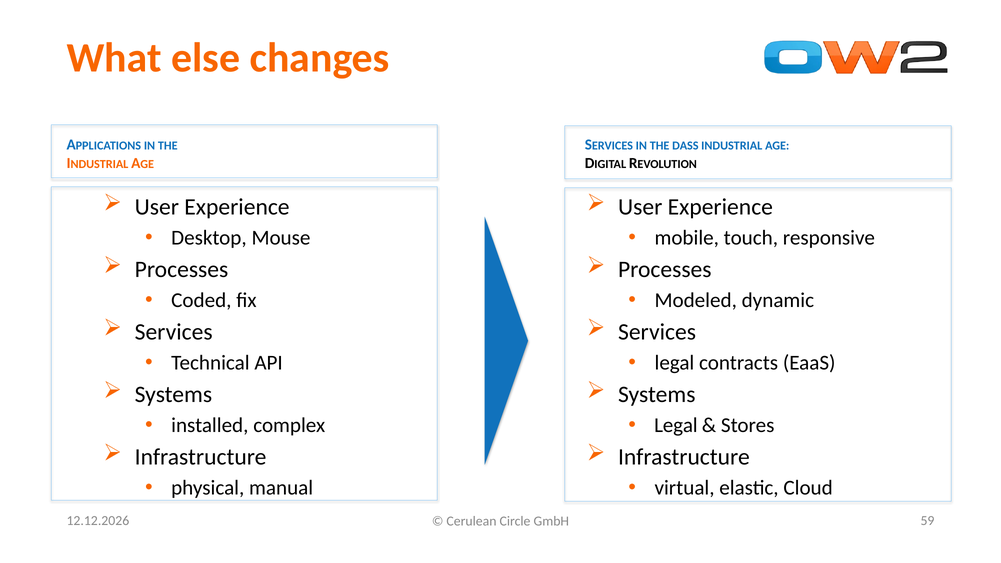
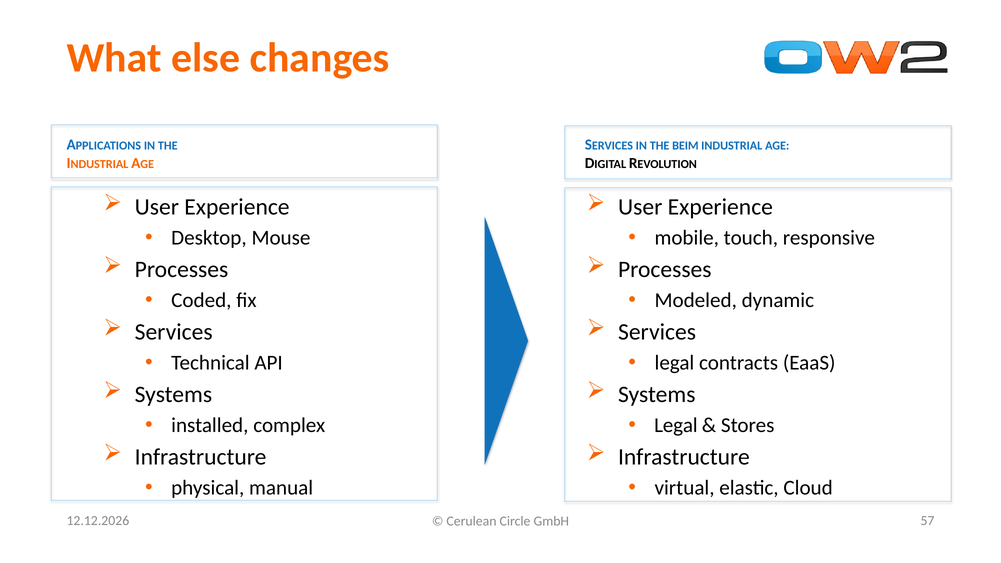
DASS: DASS -> BEIM (685, 146)
59: 59 -> 57 (928, 521)
